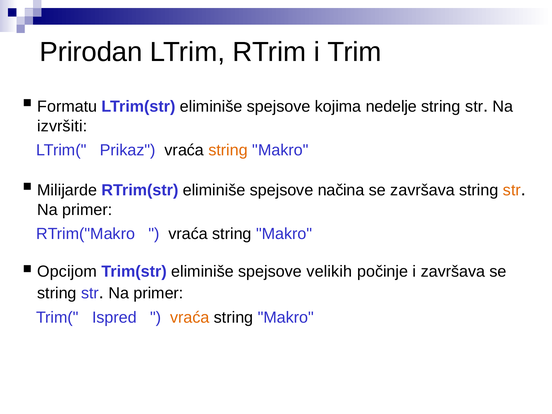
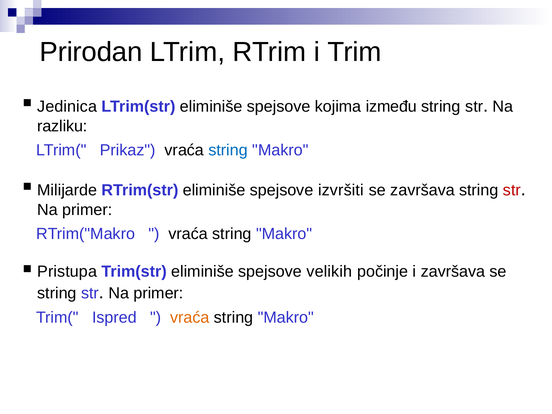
Formatu: Formatu -> Jedinica (67, 106)
nedelje: nedelje -> između (391, 106)
izvršiti: izvršiti -> razliku (62, 126)
string colour: orange -> blue (228, 150)
načina: načina -> izvršiti (341, 190)
str colour: orange -> red (512, 190)
Opcijom: Opcijom -> Pristupa (67, 272)
